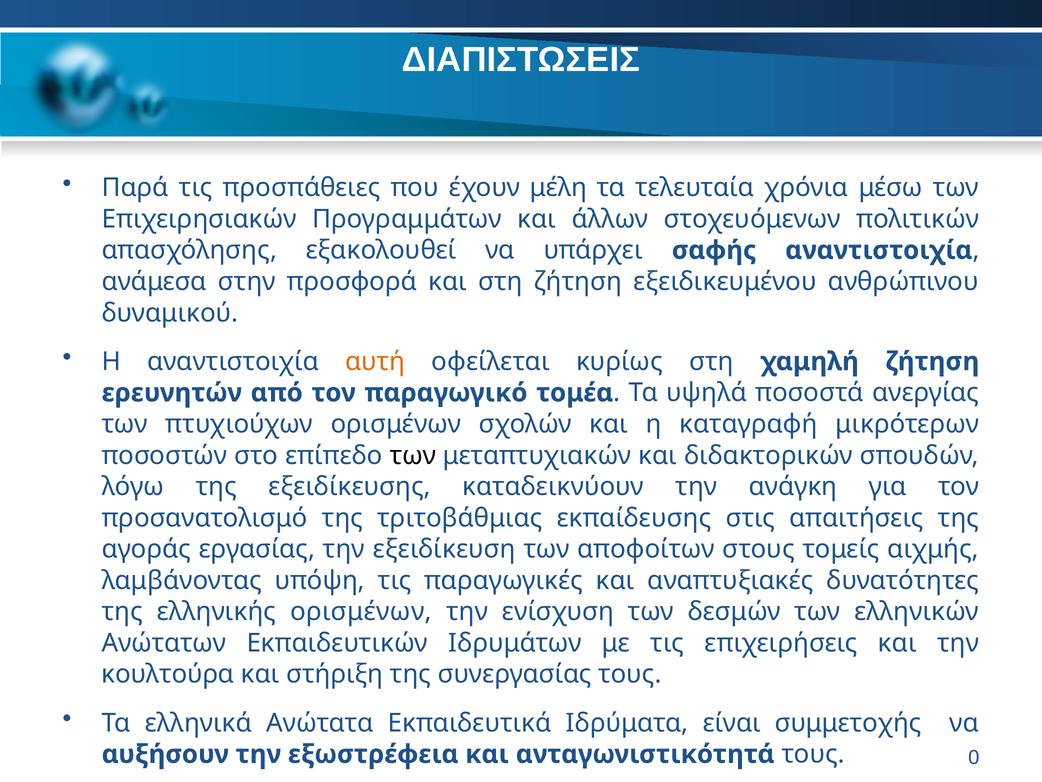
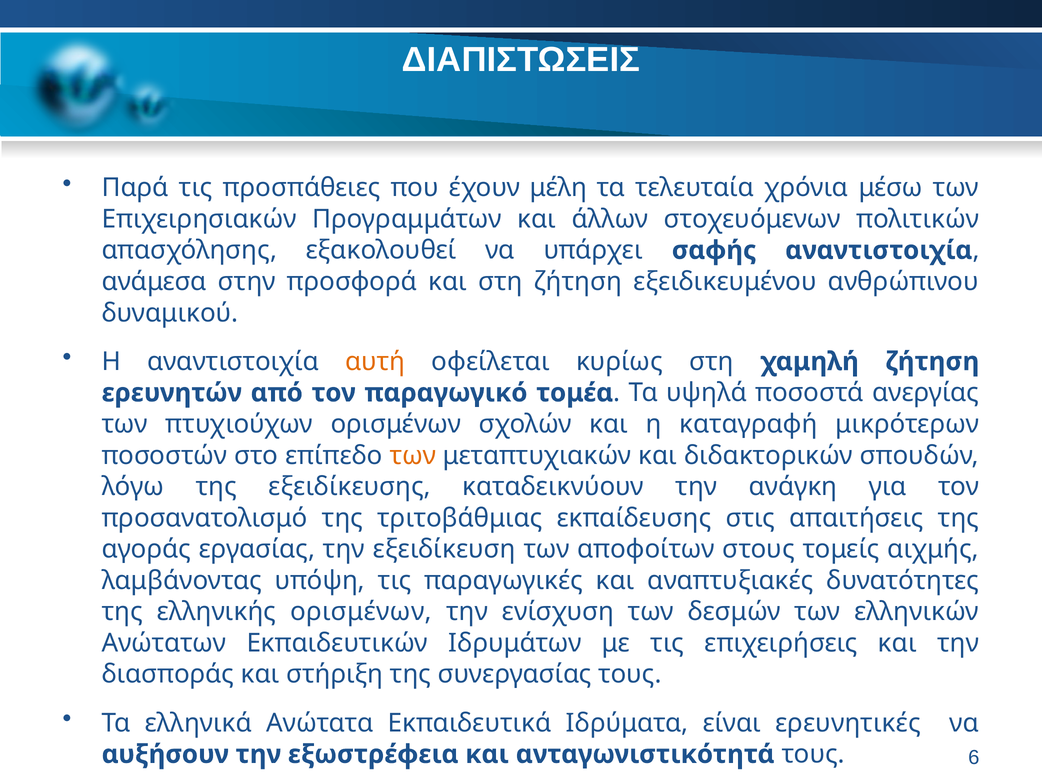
των colour: black -> orange (413, 455)
κουλτούρα: κουλτούρα -> διασποράς (168, 674)
συμμετοχής: συμμετοχής -> ερευνητικές (848, 723)
0: 0 -> 6 (974, 757)
